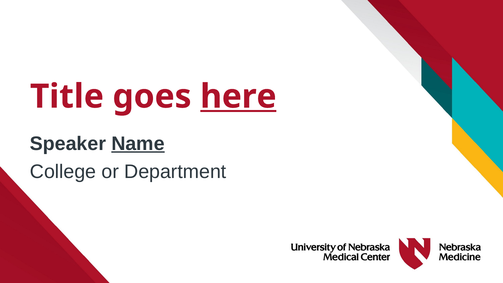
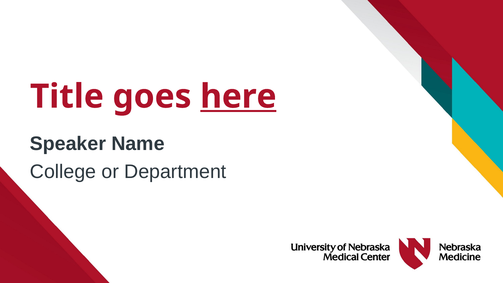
Name underline: present -> none (138, 144)
